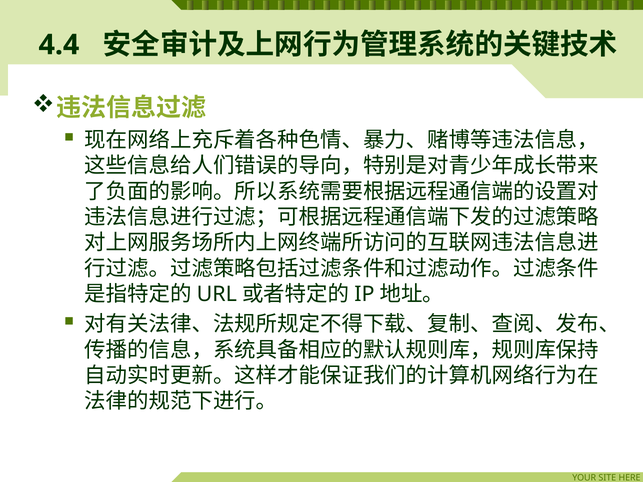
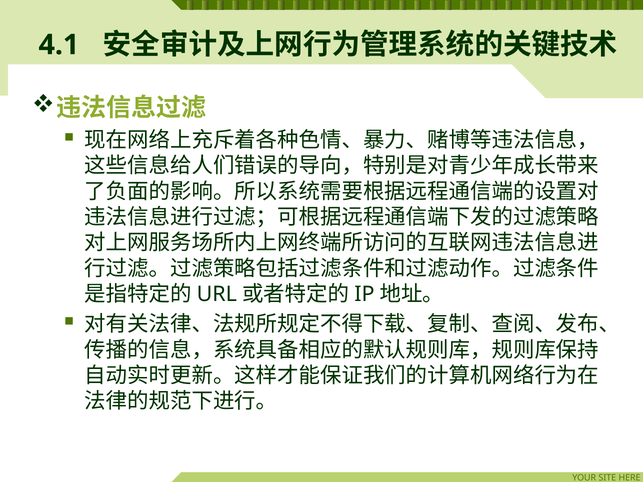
4.4: 4.4 -> 4.1 (59, 45)
